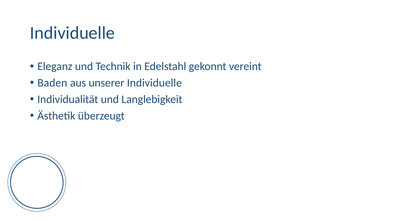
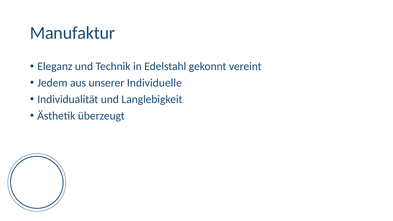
Individuelle: Individuelle -> Manufaktur (73, 33)
Baden: Baden -> Jedem (52, 83)
